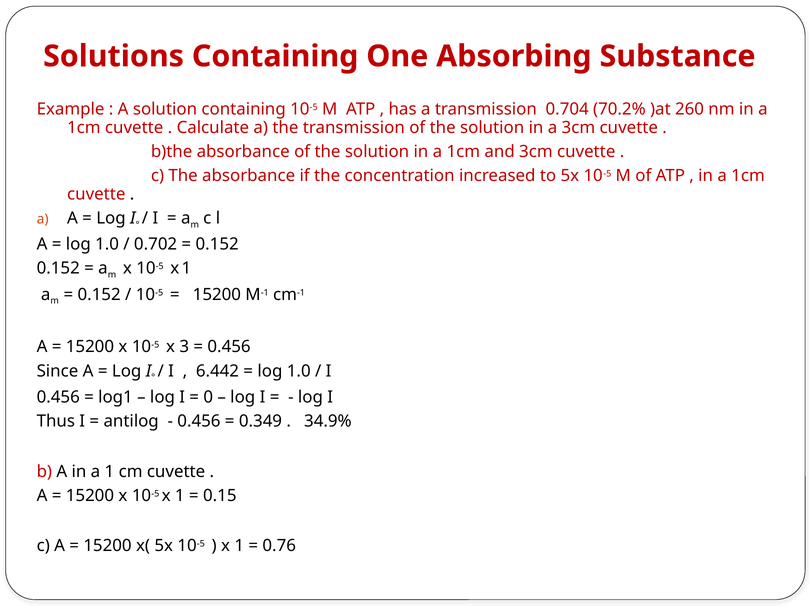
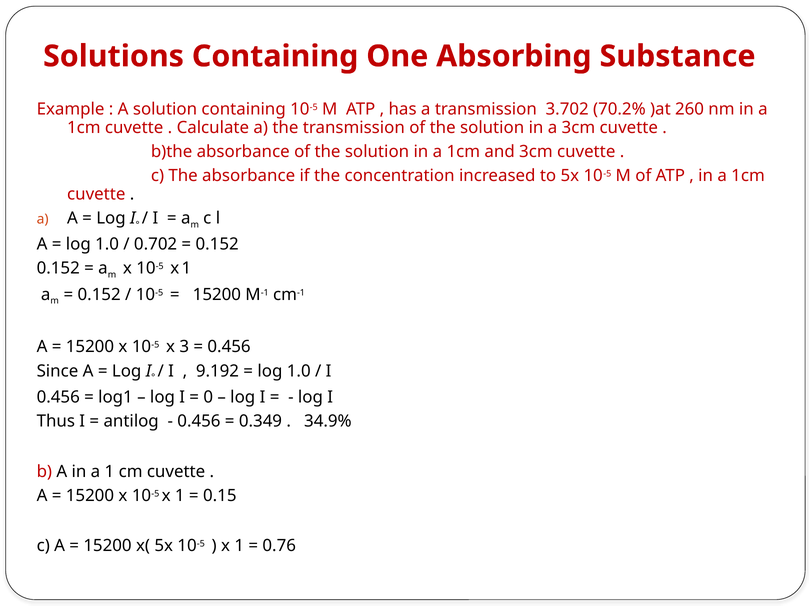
0.704: 0.704 -> 3.702 (567, 109)
6.442: 6.442 -> 9.192 (217, 371)
